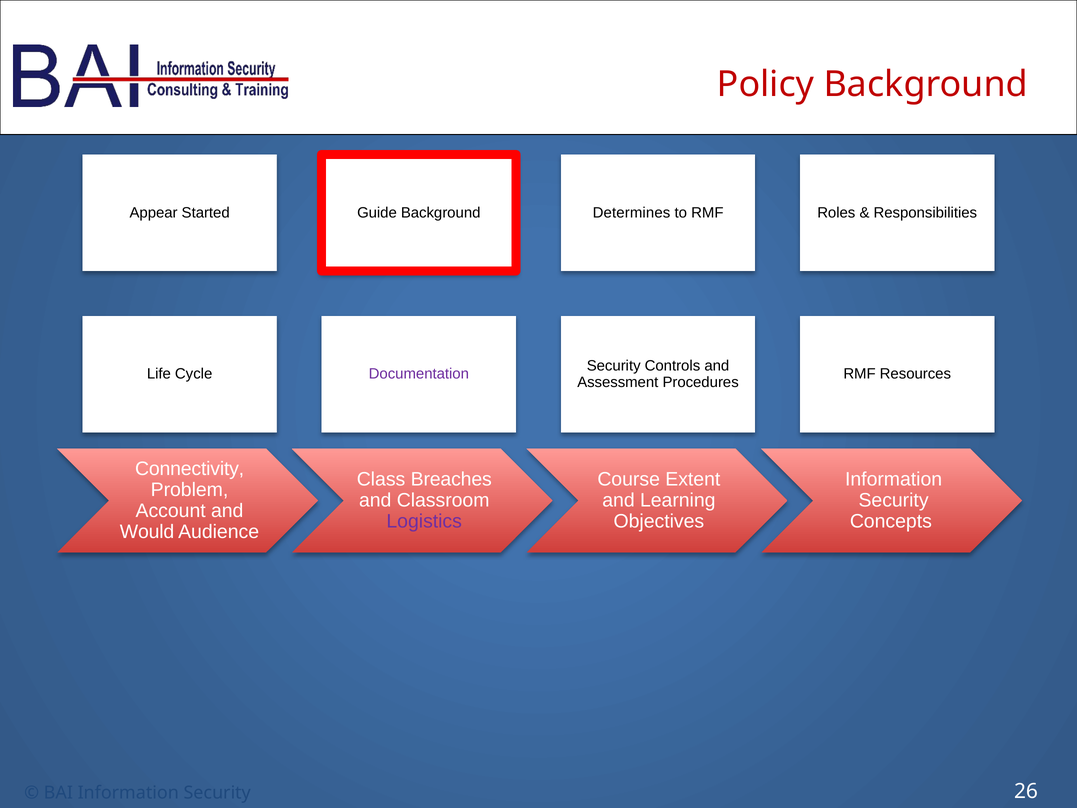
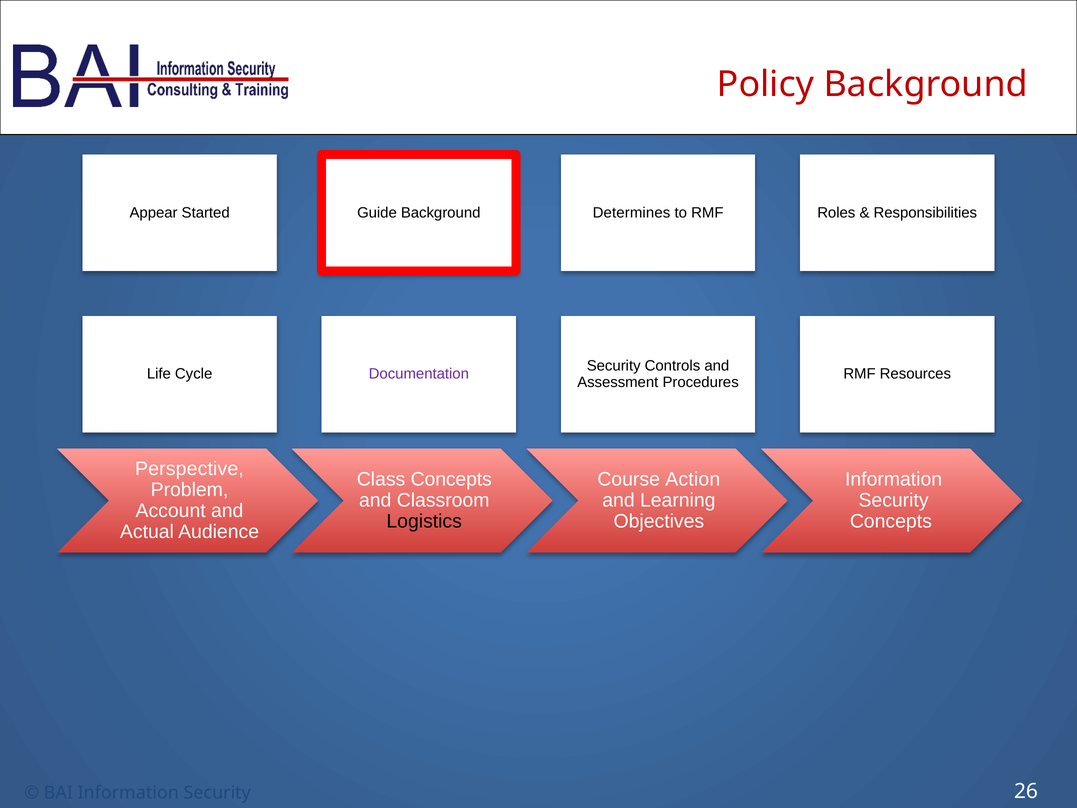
Connectivity: Connectivity -> Perspective (189, 469)
Class Breaches: Breaches -> Concepts (451, 479)
Extent: Extent -> Action (693, 479)
Logistics colour: purple -> black (424, 521)
Would: Would -> Actual (147, 532)
